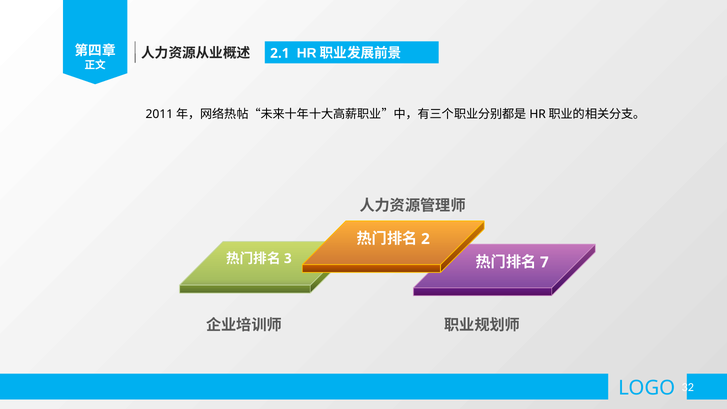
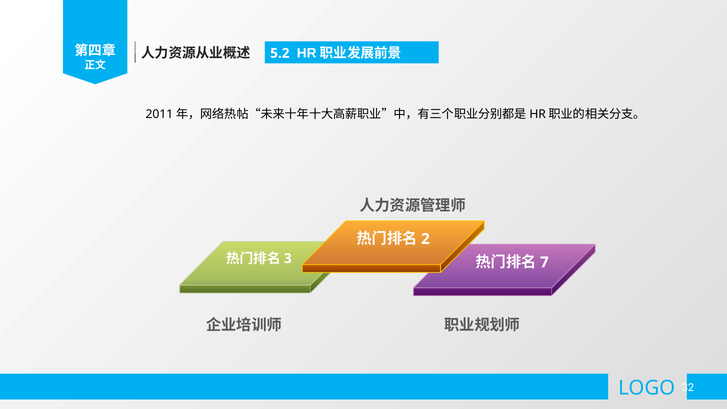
2.1: 2.1 -> 5.2 (280, 53)
